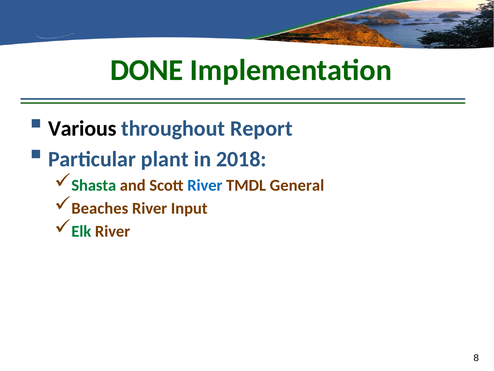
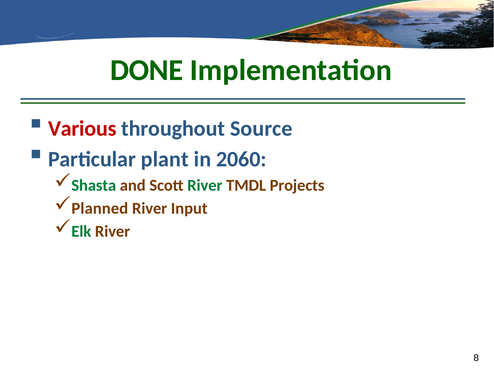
Various colour: black -> red (82, 128)
Report: Report -> Source (261, 128)
2018: 2018 -> 2060 (241, 159)
River colour: blue -> green (205, 185)
General: General -> Projects (297, 185)
Beaches: Beaches -> Planned (100, 208)
